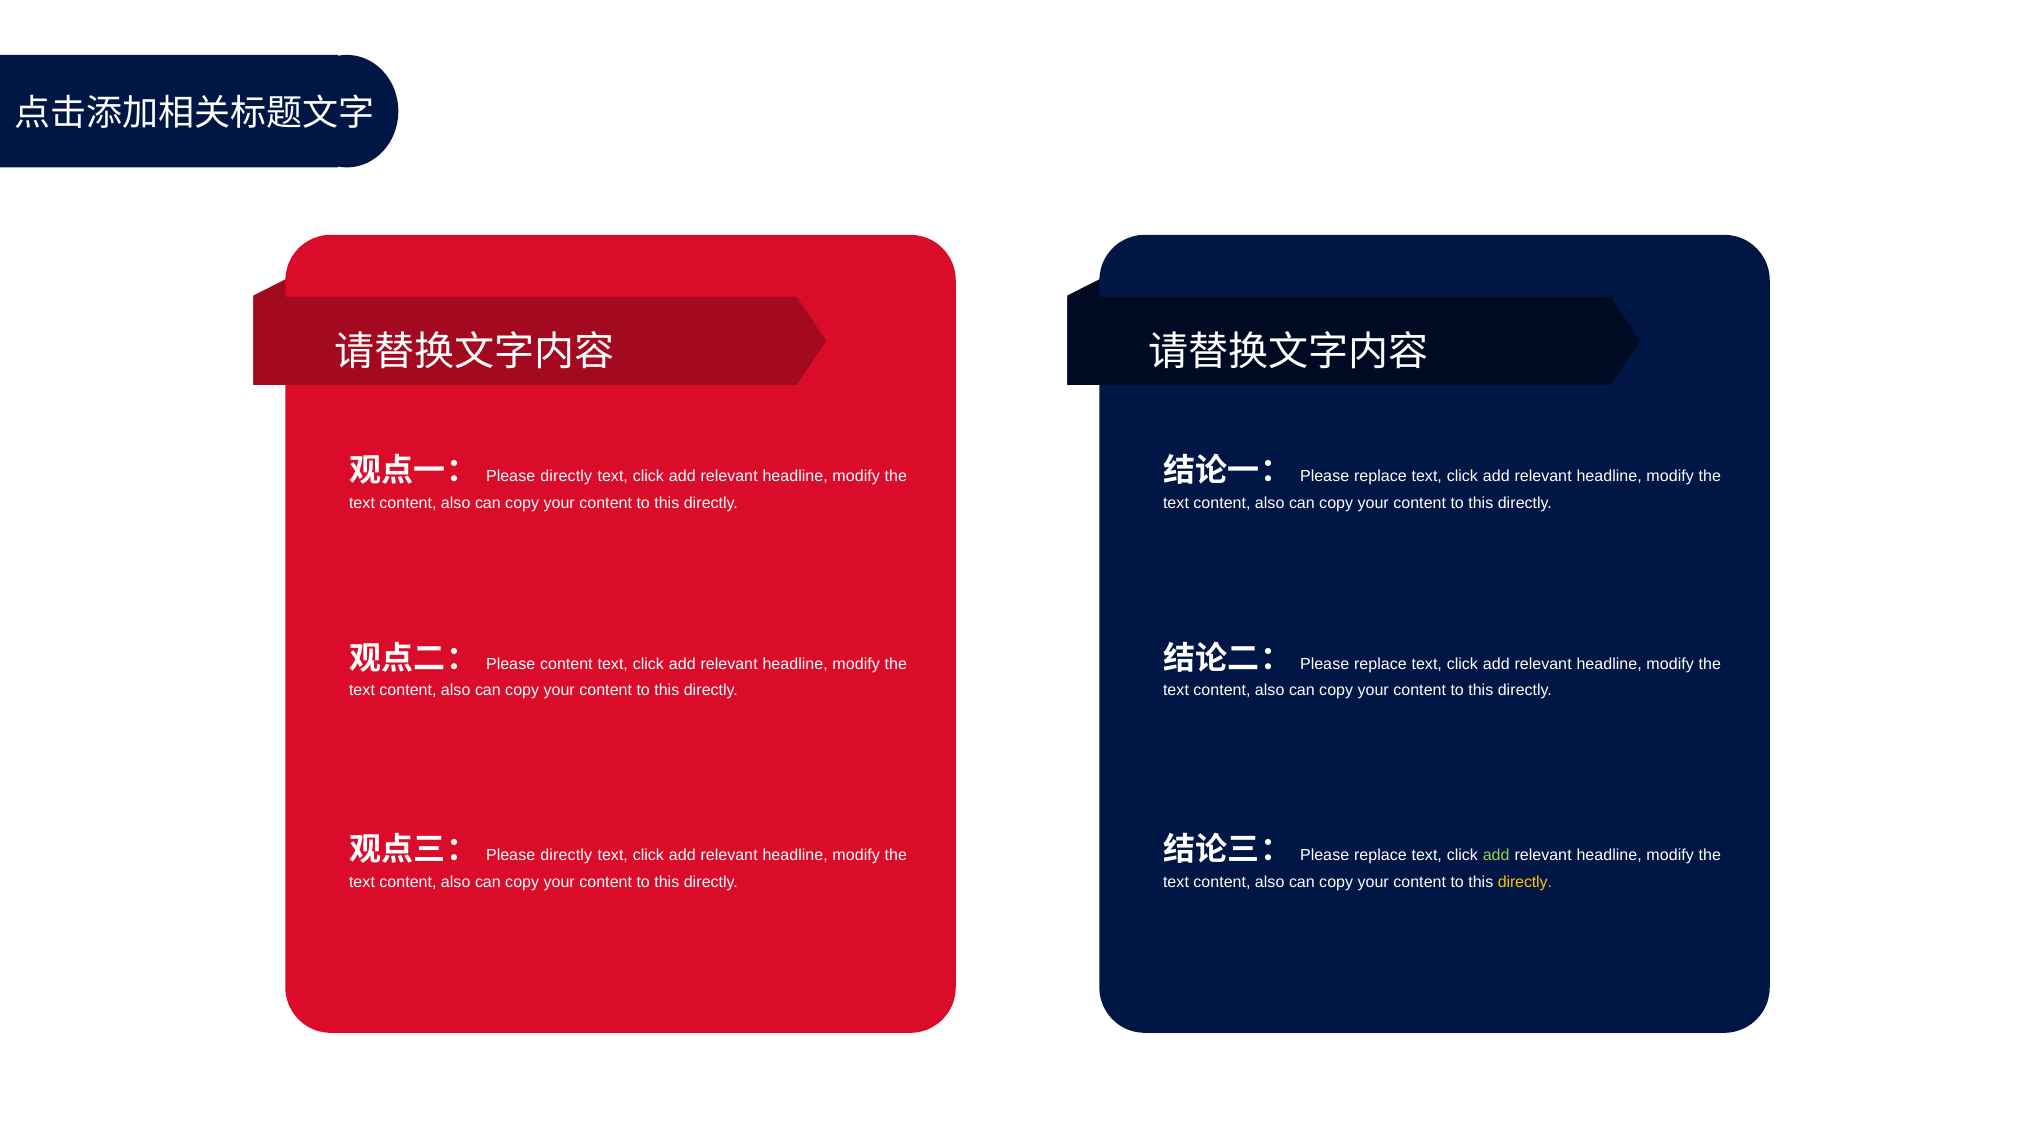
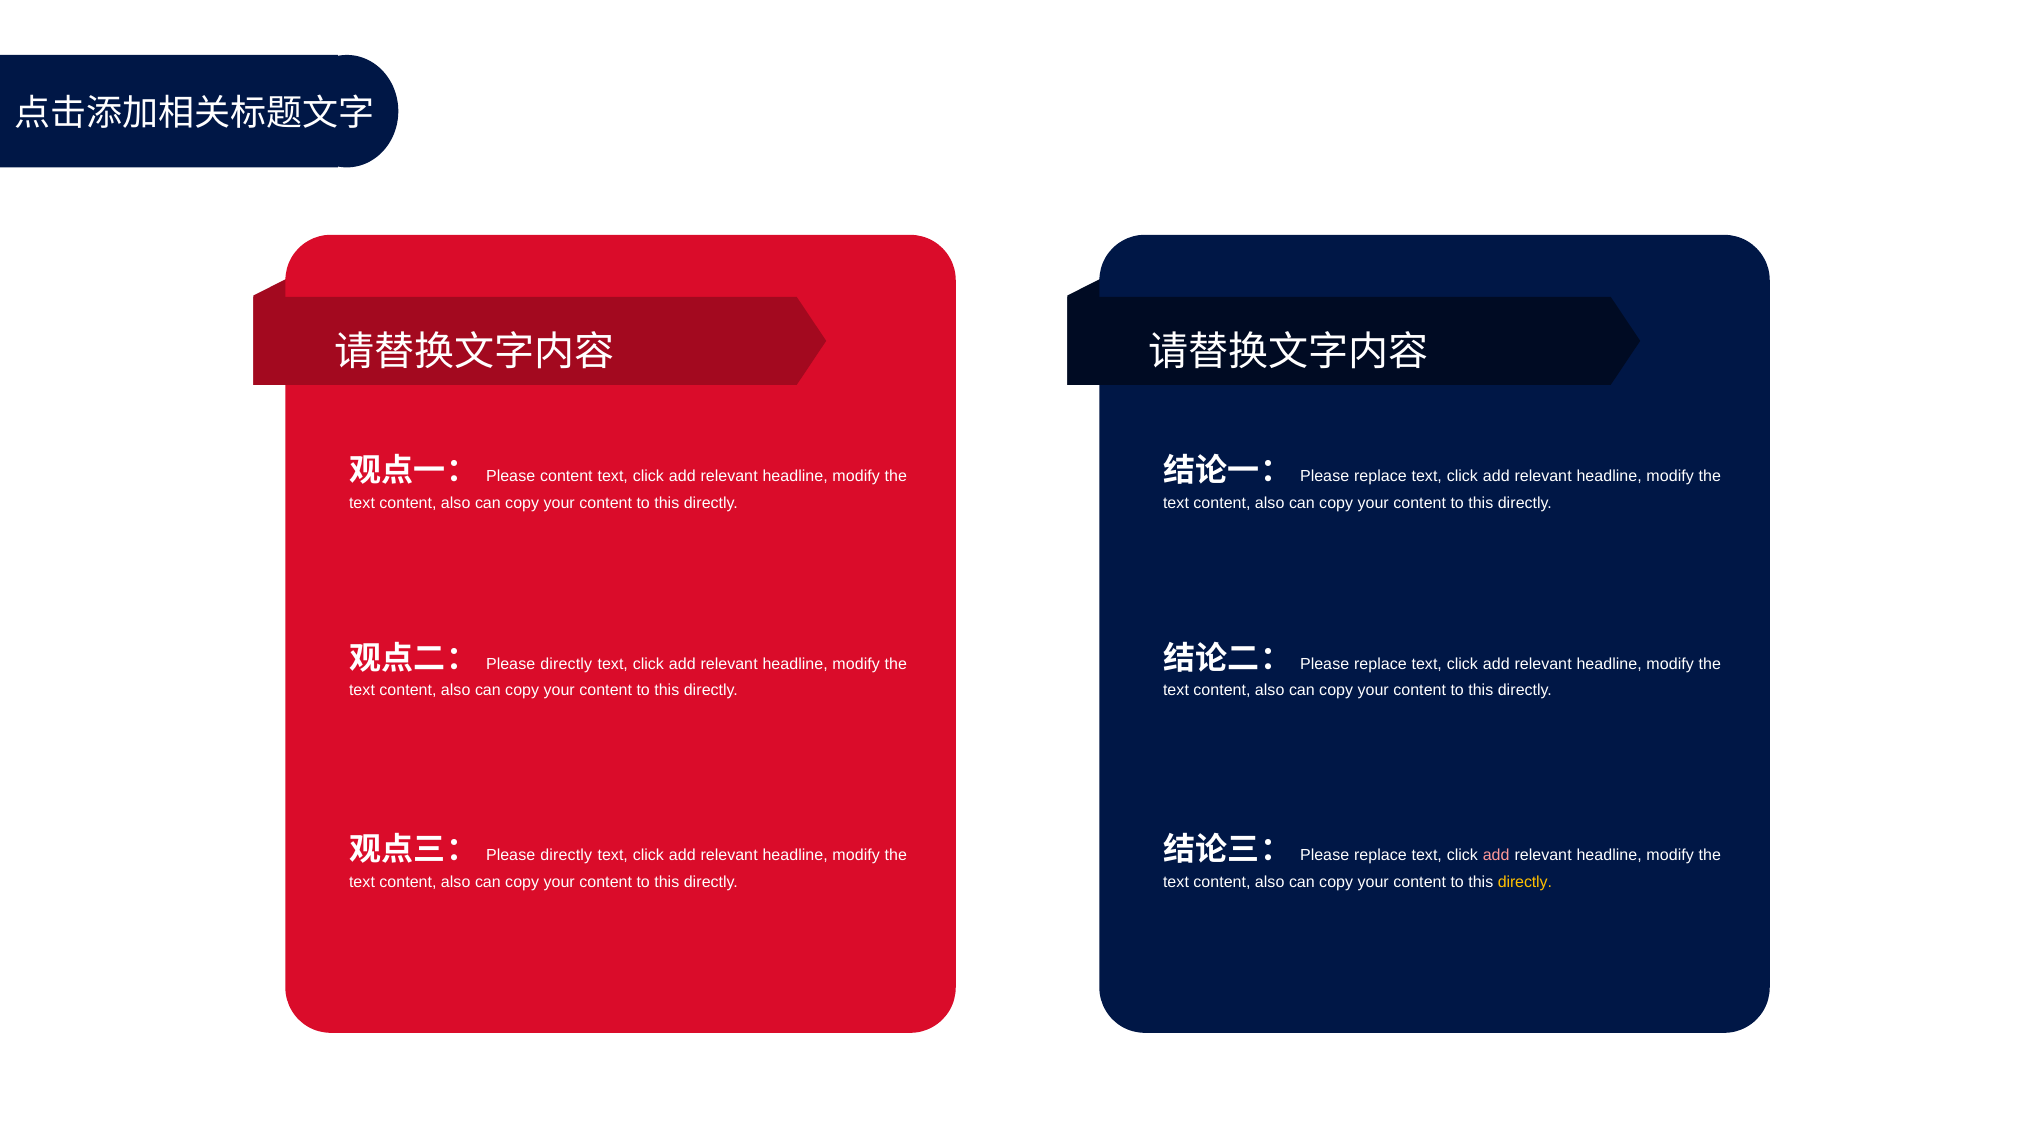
directly: directly -> content (566, 477)
content: content -> directly (566, 664)
add colour: light green -> pink (1496, 856)
